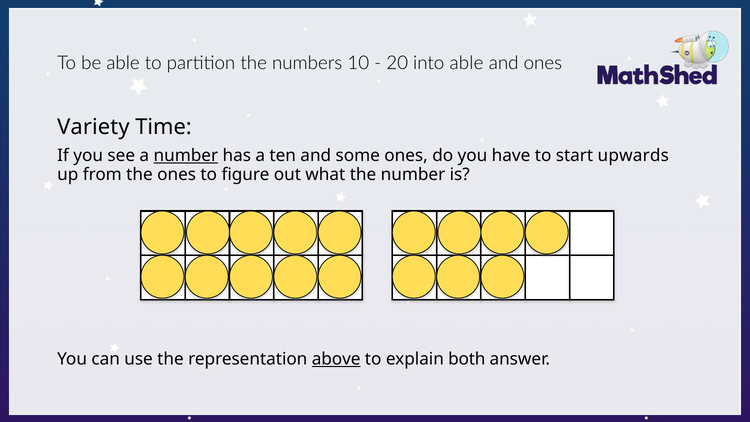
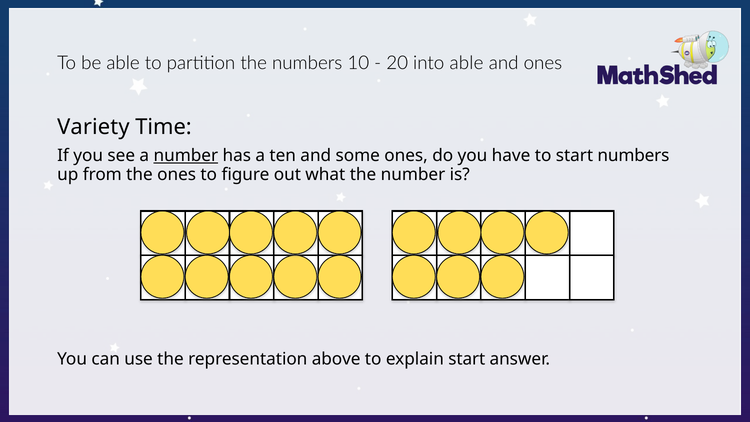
start upwards: upwards -> numbers (633, 156)
above underline: present -> none (336, 359)
explain both: both -> start (467, 359)
